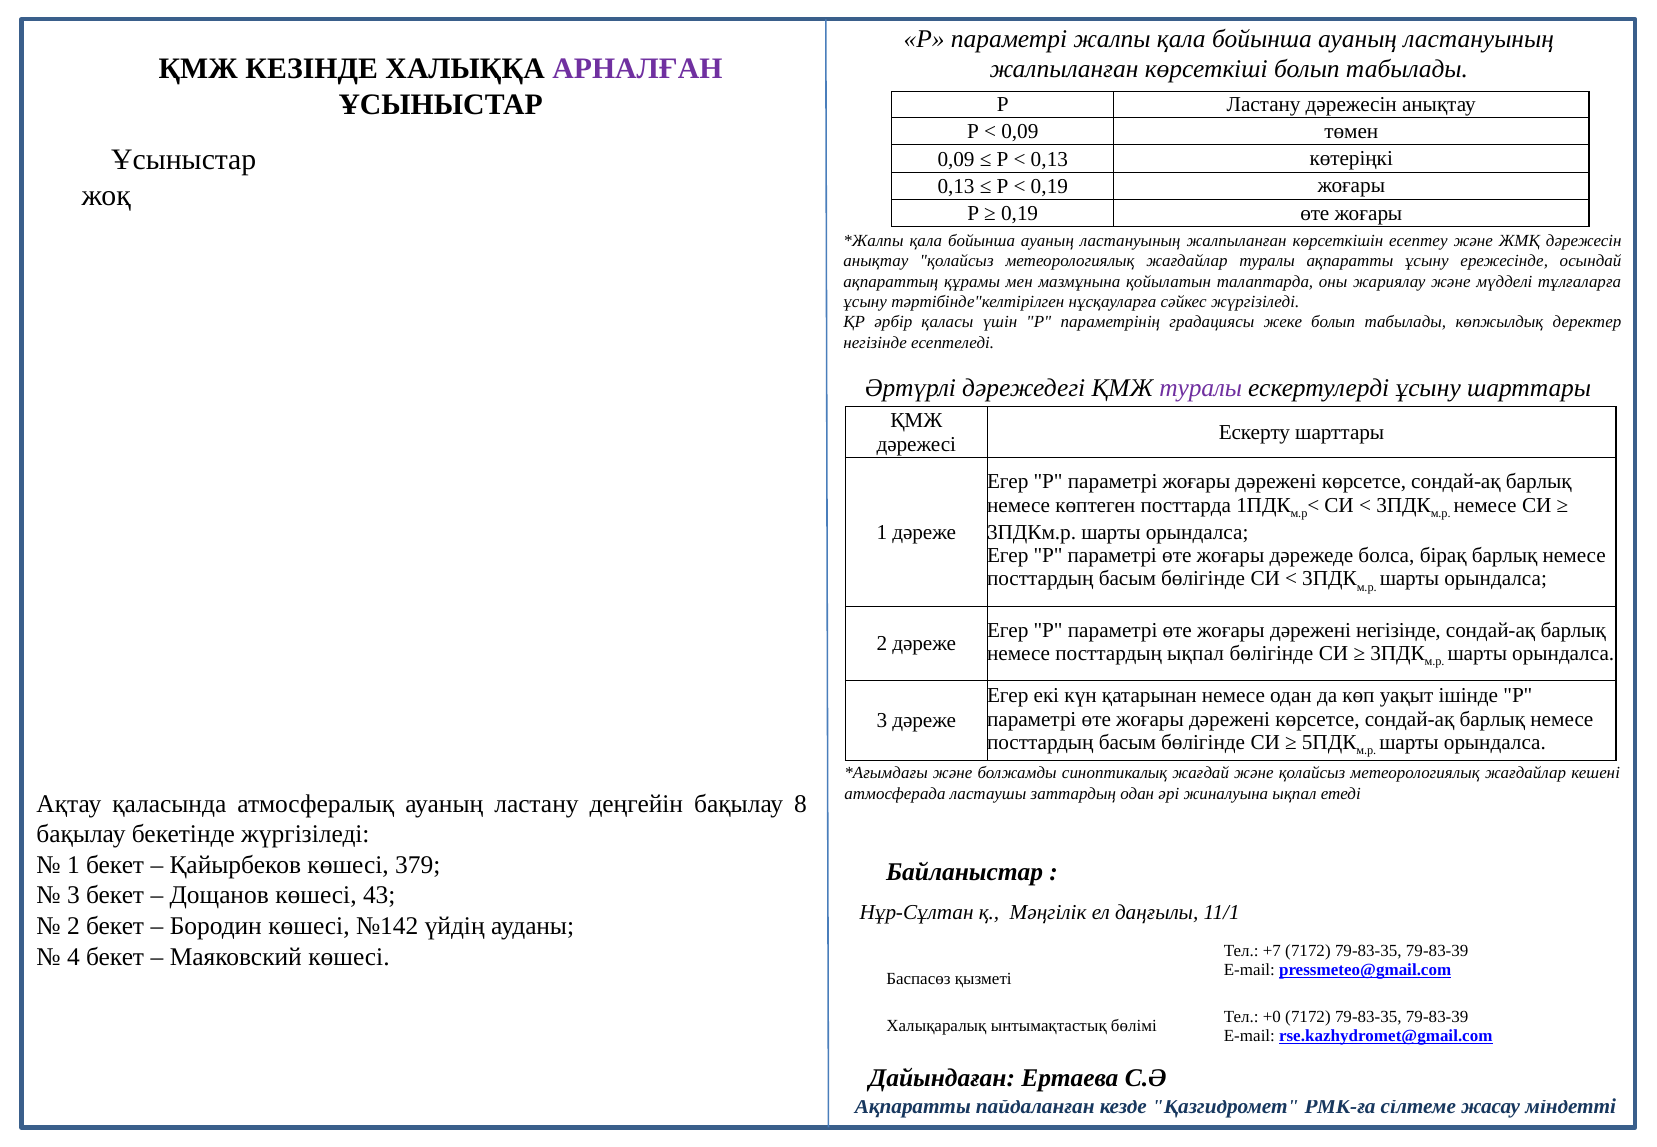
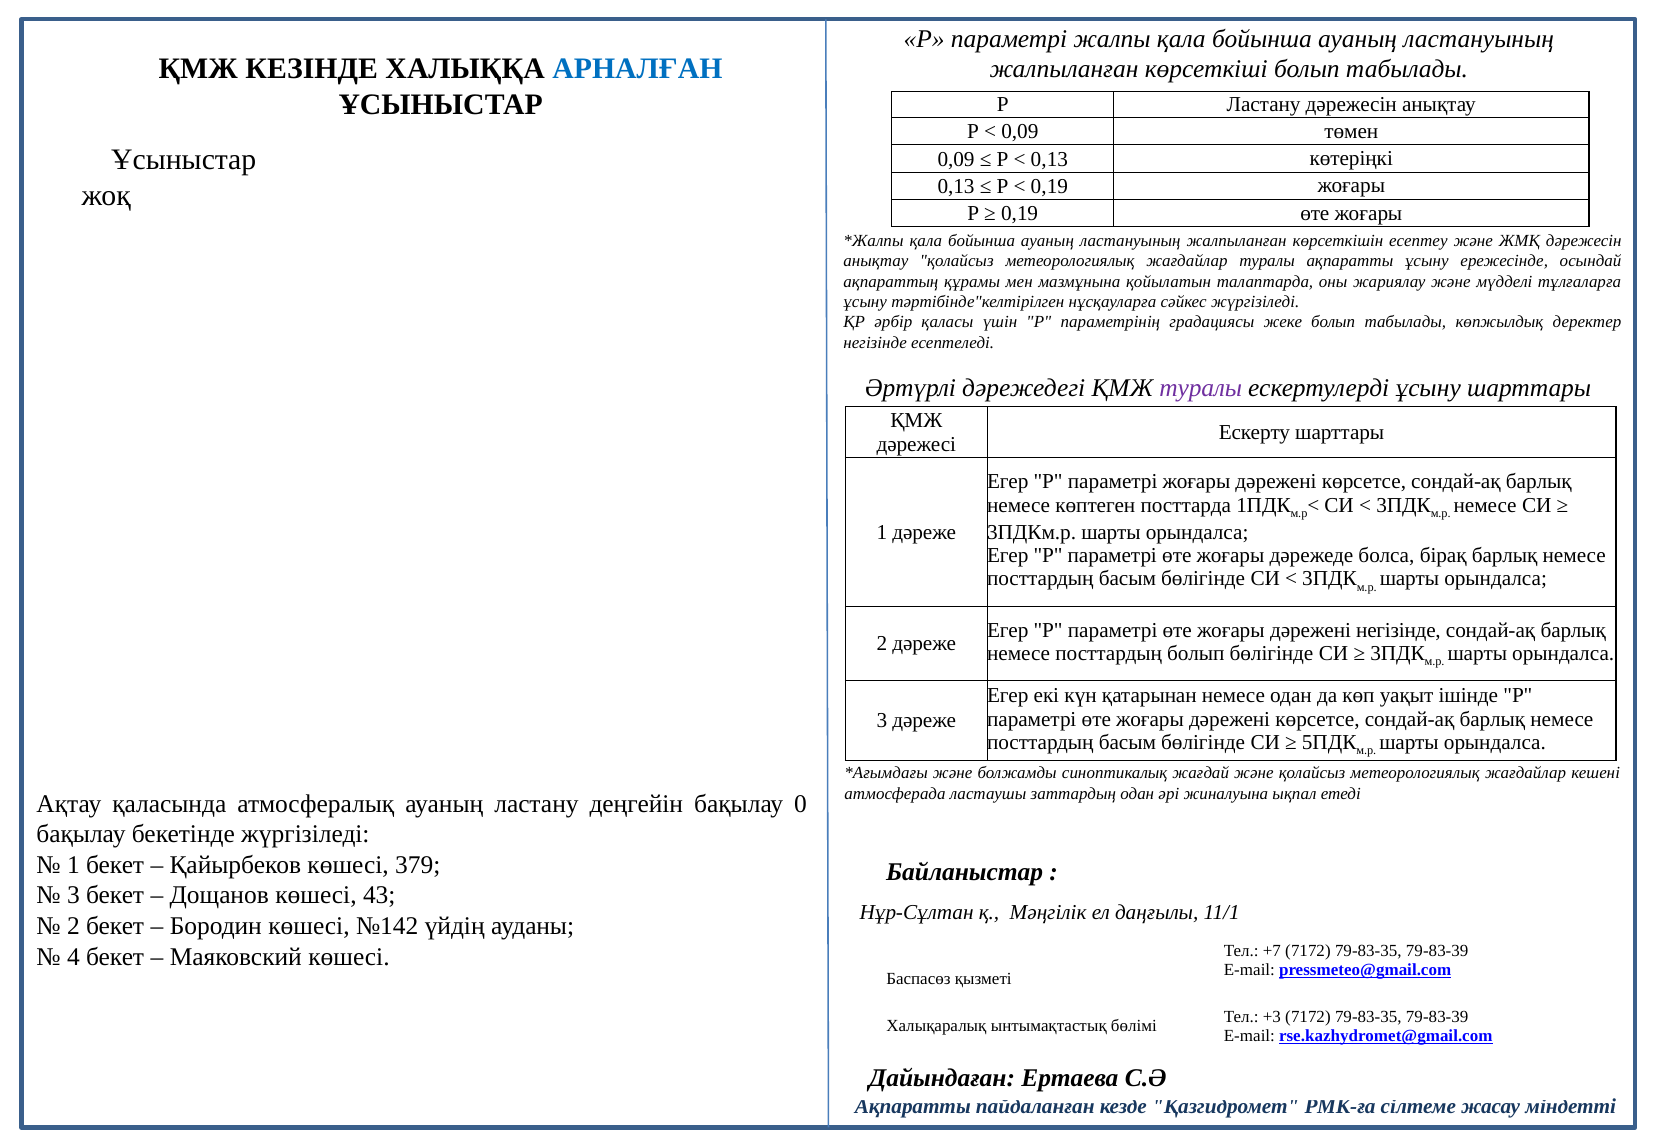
АРНАЛҒАН colour: purple -> blue (637, 69)
посттардың ықпал: ықпал -> болып (1196, 654)
8: 8 -> 0 (800, 804)
+0: +0 -> +3 (1272, 1017)
